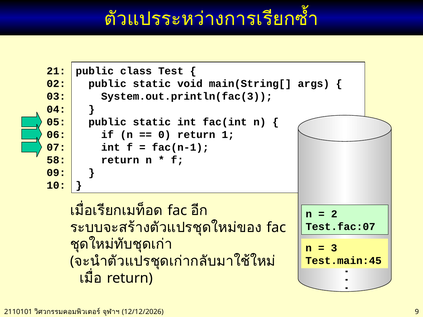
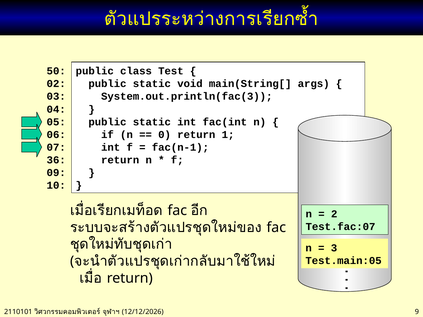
21: 21 -> 50 (56, 71)
58: 58 -> 36 (56, 160)
Test.main:45: Test.main:45 -> Test.main:05 (344, 261)
